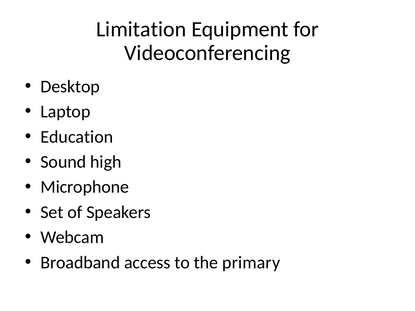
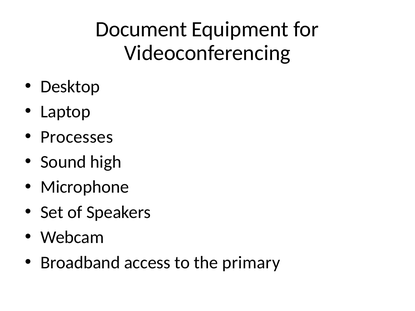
Limitation: Limitation -> Document (141, 29)
Education: Education -> Processes (77, 137)
